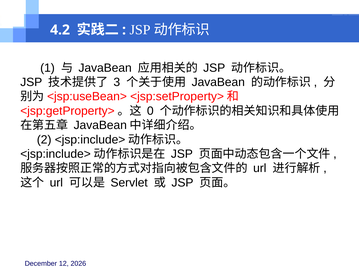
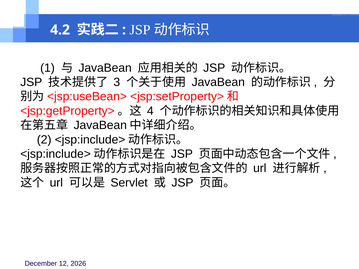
0: 0 -> 4 (150, 111)
